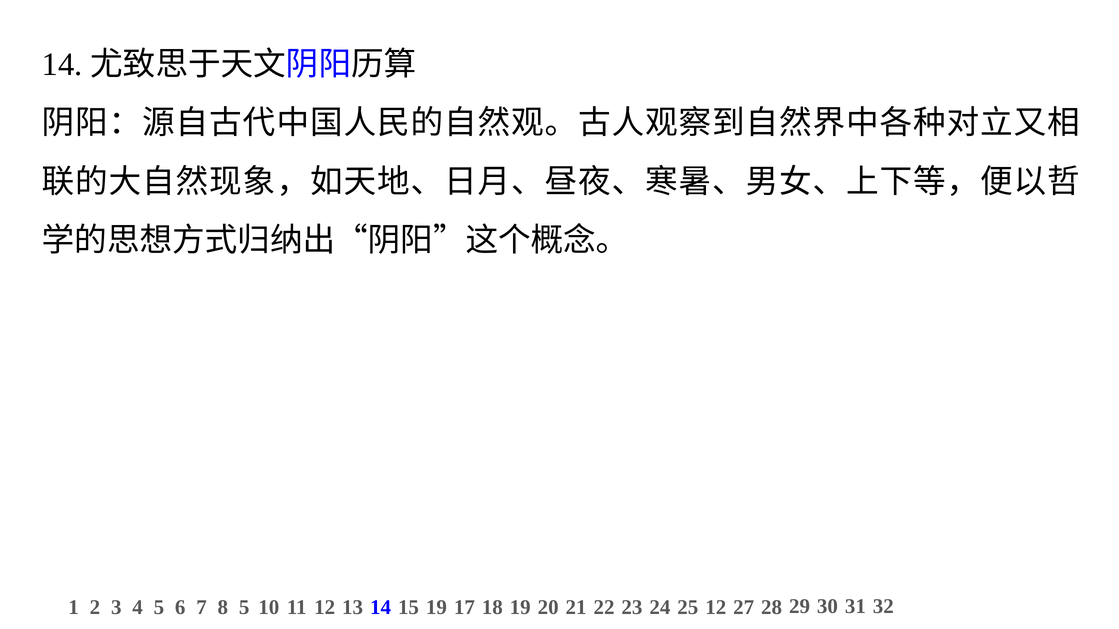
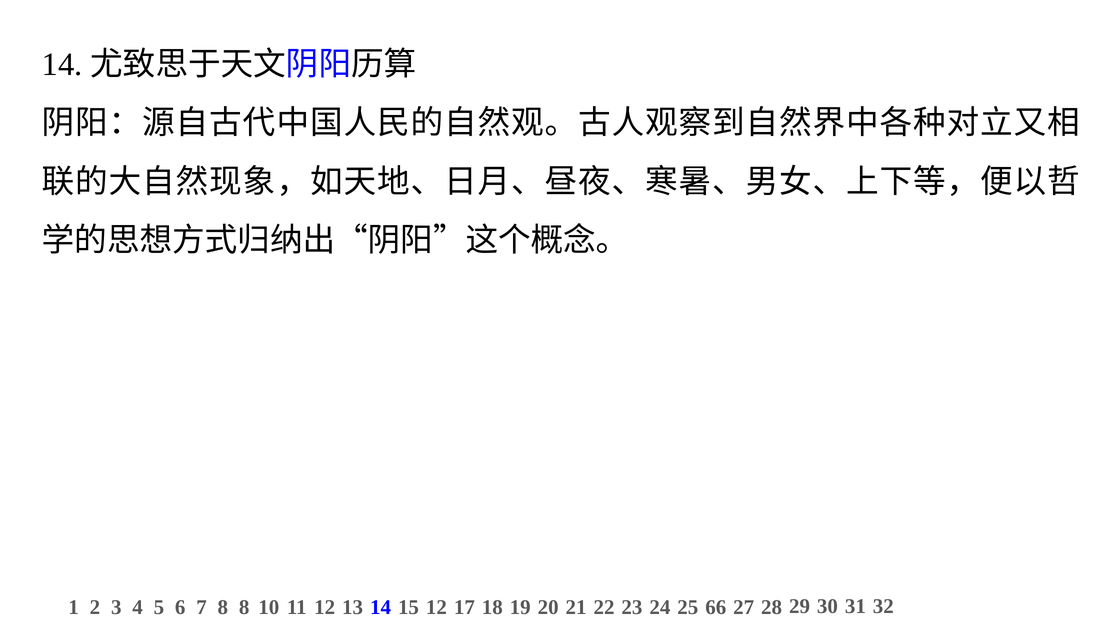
8 5: 5 -> 8 (244, 608)
15 19: 19 -> 12 (436, 608)
25 12: 12 -> 66 (716, 608)
